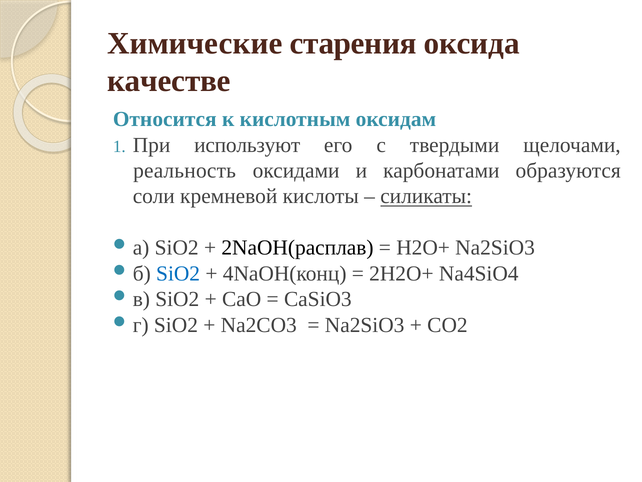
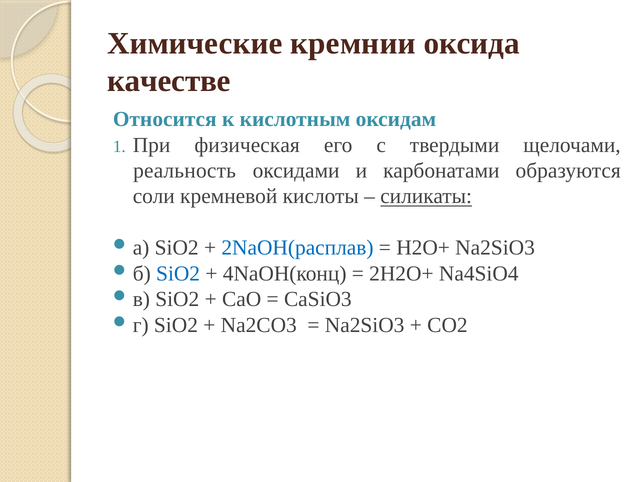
старения: старения -> кремнии (353, 43)
используют: используют -> физическая (247, 145)
2NaOH(расплав colour: black -> blue (297, 248)
